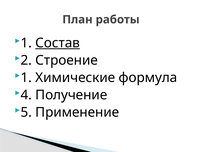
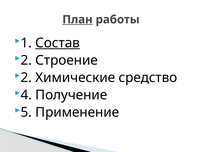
План underline: none -> present (77, 19)
1: 1 -> 2 (26, 77)
формула: формула -> средство (148, 77)
